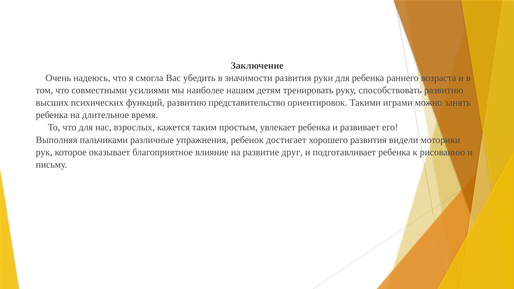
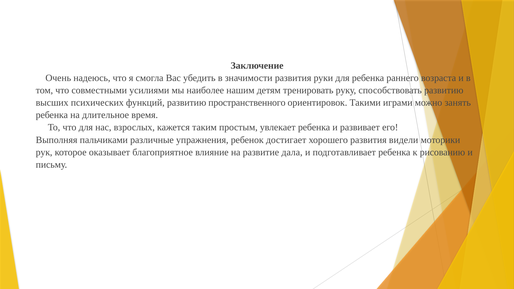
представительство: представительство -> пространственного (247, 103)
друг: друг -> дала (292, 152)
